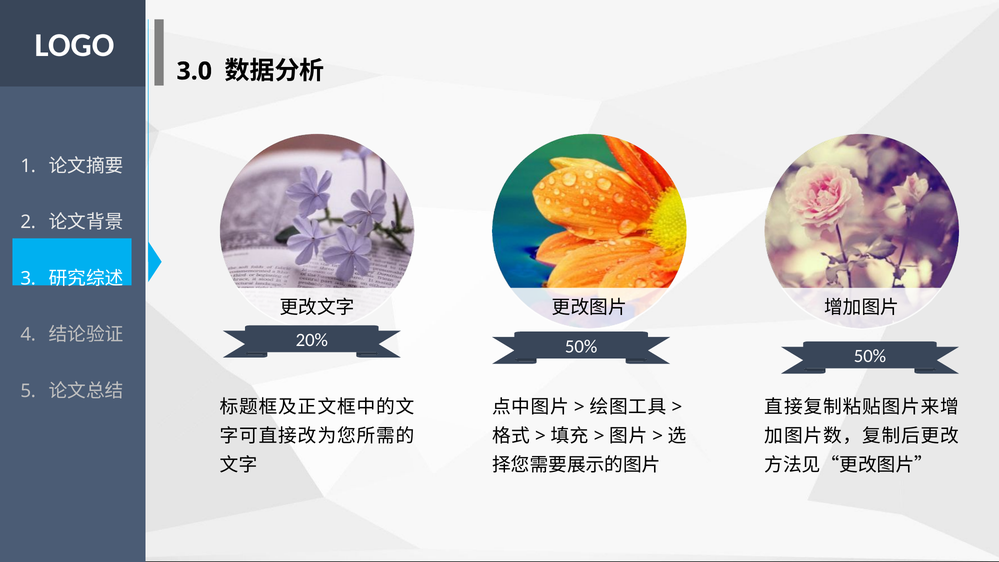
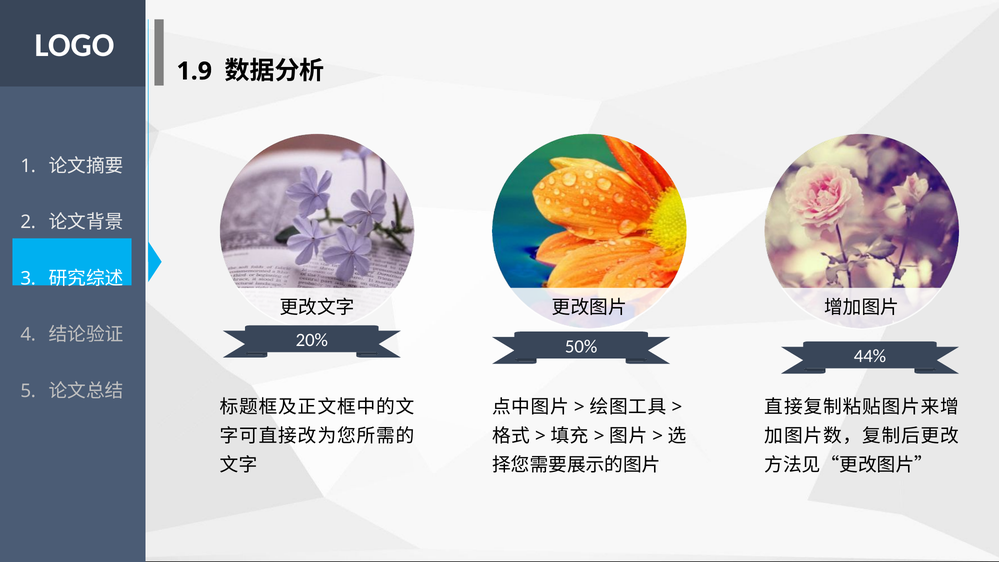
3.0: 3.0 -> 1.9 (194, 71)
50%: 50% -> 44% (870, 356)
